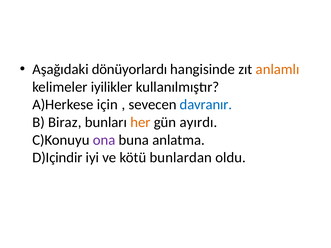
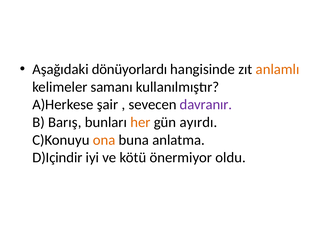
iyilikler: iyilikler -> samanı (112, 87)
için: için -> şair (107, 105)
davranır colour: blue -> purple (206, 105)
Biraz: Biraz -> Barış (65, 122)
ona colour: purple -> orange (104, 140)
bunlardan: bunlardan -> önermiyor (181, 158)
